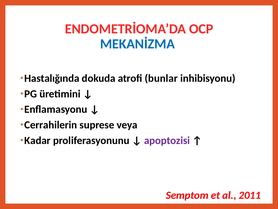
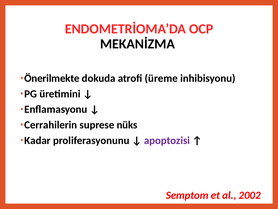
MEKANİZMA colour: blue -> black (137, 44)
Hastalığında: Hastalığında -> Önerilmekte (52, 78)
bunlar: bunlar -> üreme (161, 78)
veya: veya -> nüks (127, 125)
2011: 2011 -> 2002 (250, 195)
